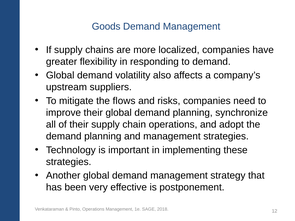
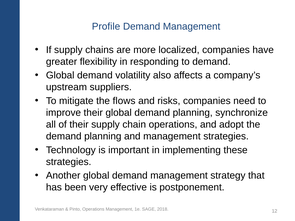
Goods: Goods -> Profile (106, 26)
